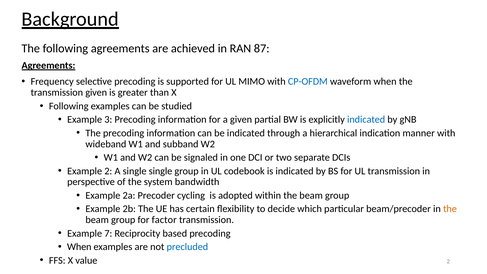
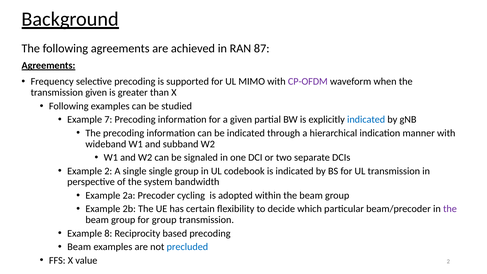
CP-OFDM colour: blue -> purple (308, 82)
3: 3 -> 7 (108, 120)
the colour: orange -> purple (450, 209)
for factor: factor -> group (164, 220)
7: 7 -> 8 (108, 233)
When: When -> Beam (79, 247)
